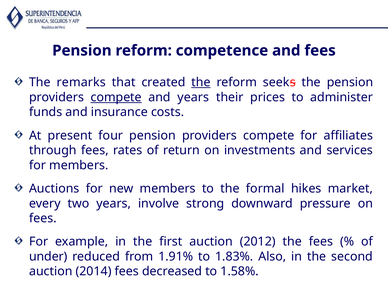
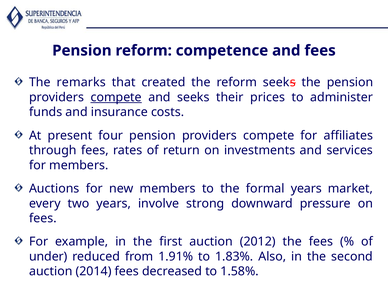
the underline: present -> none (201, 82)
and years: years -> seeks (193, 97)
formal hikes: hikes -> years (306, 189)
